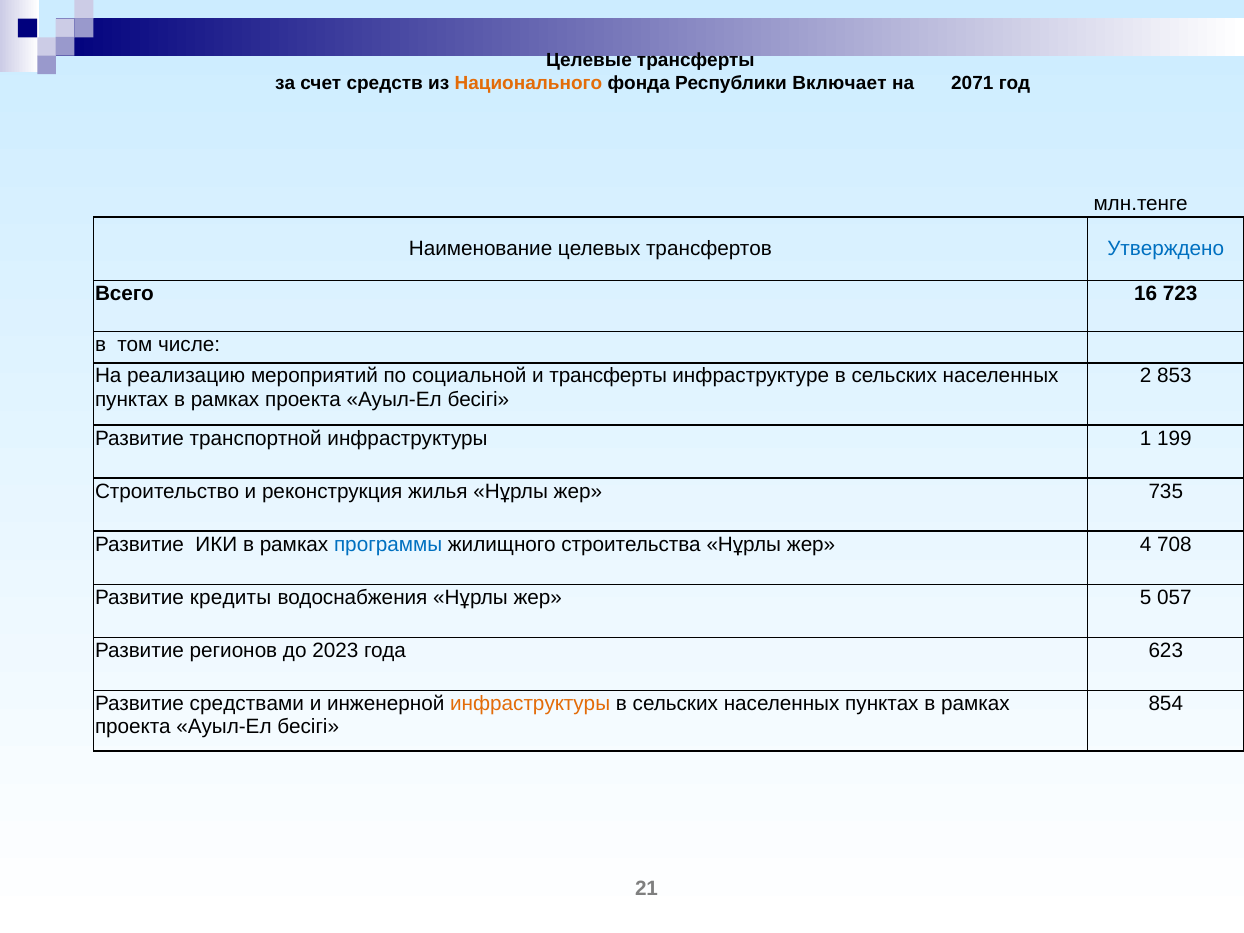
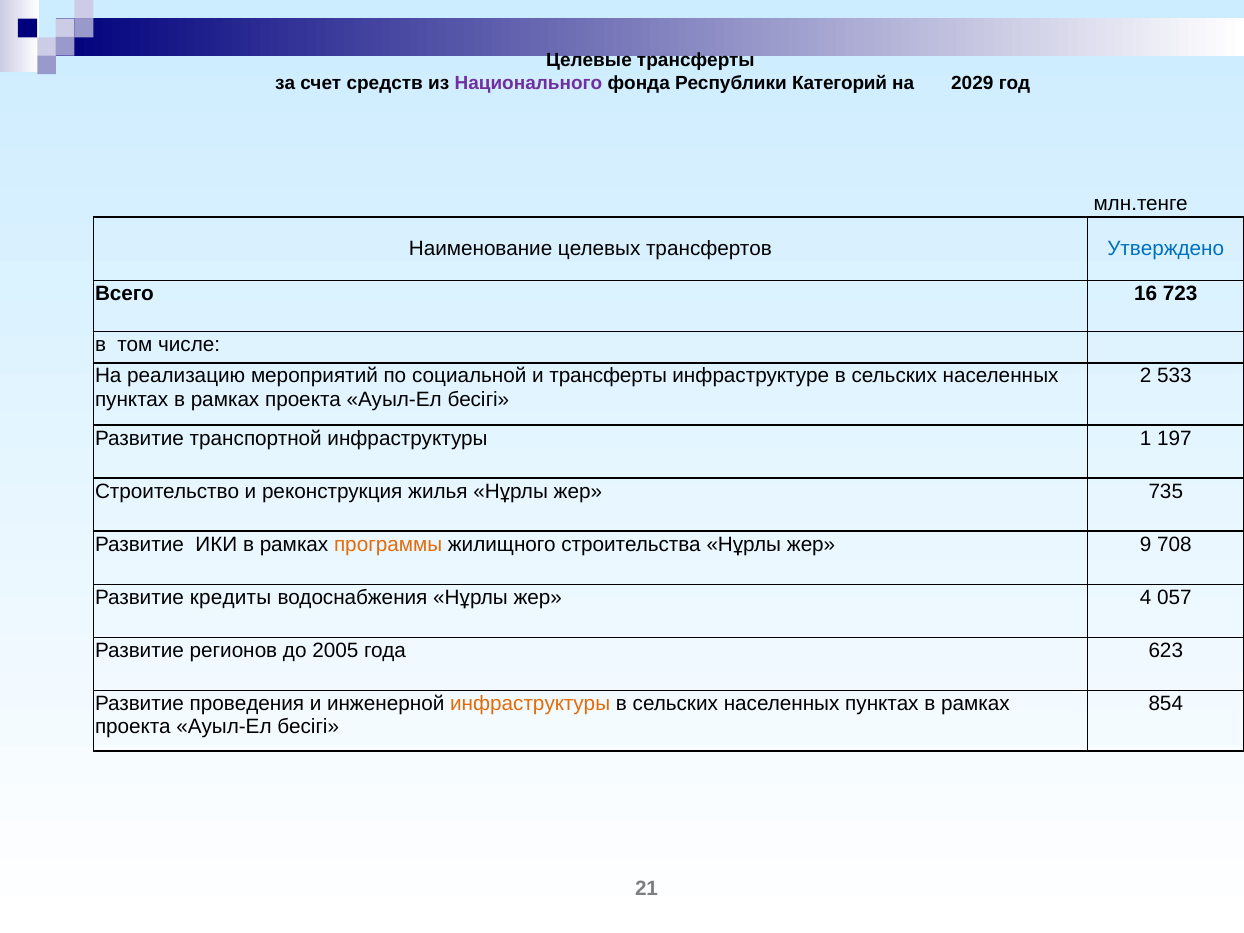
Национального colour: orange -> purple (528, 84)
Включает: Включает -> Категорий (840, 84)
2071: 2071 -> 2029 (972, 84)
853: 853 -> 533 (1174, 376)
199: 199 -> 197 (1174, 438)
программы colour: blue -> orange (388, 544)
4: 4 -> 9 (1146, 544)
5: 5 -> 4 (1146, 598)
2023: 2023 -> 2005 (335, 651)
средствами: средствами -> проведения (247, 704)
